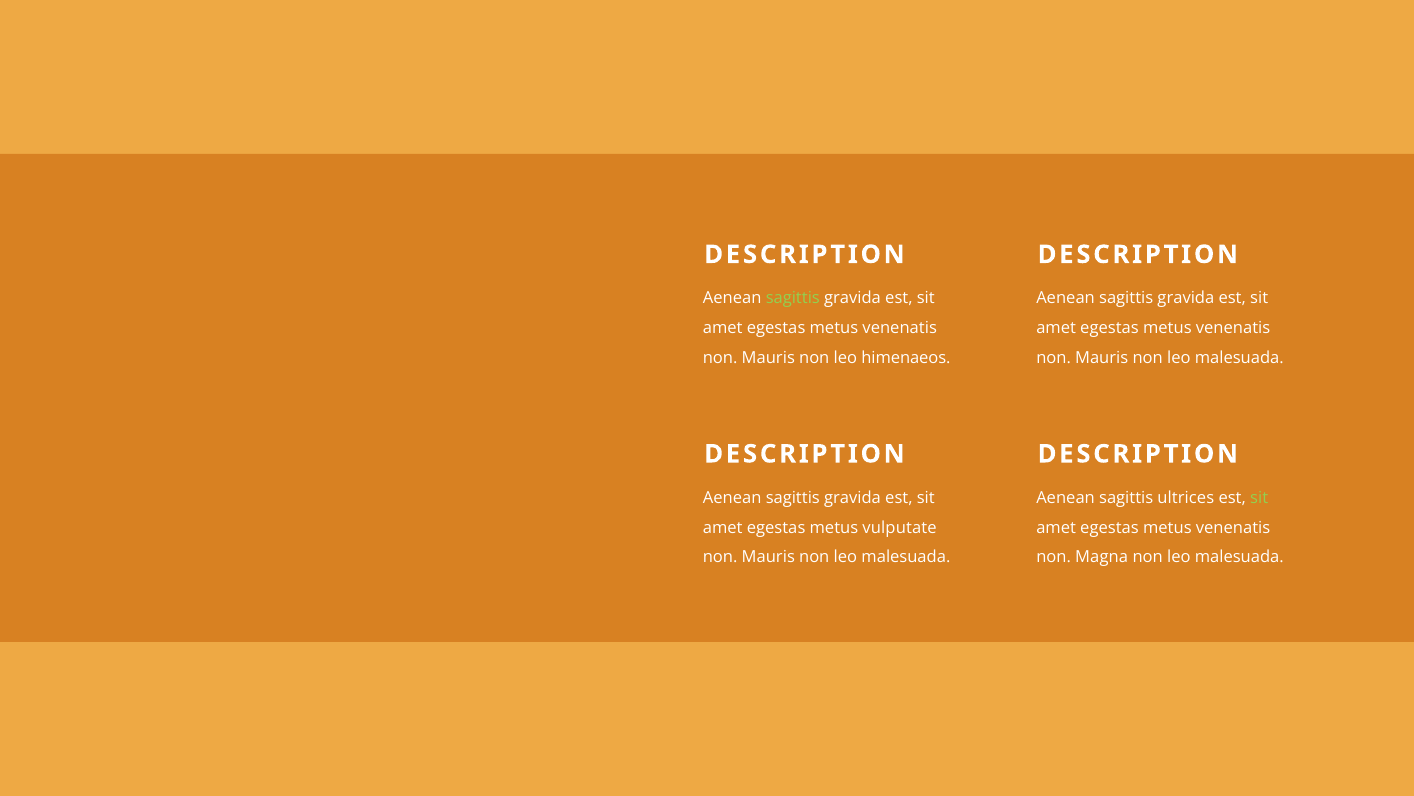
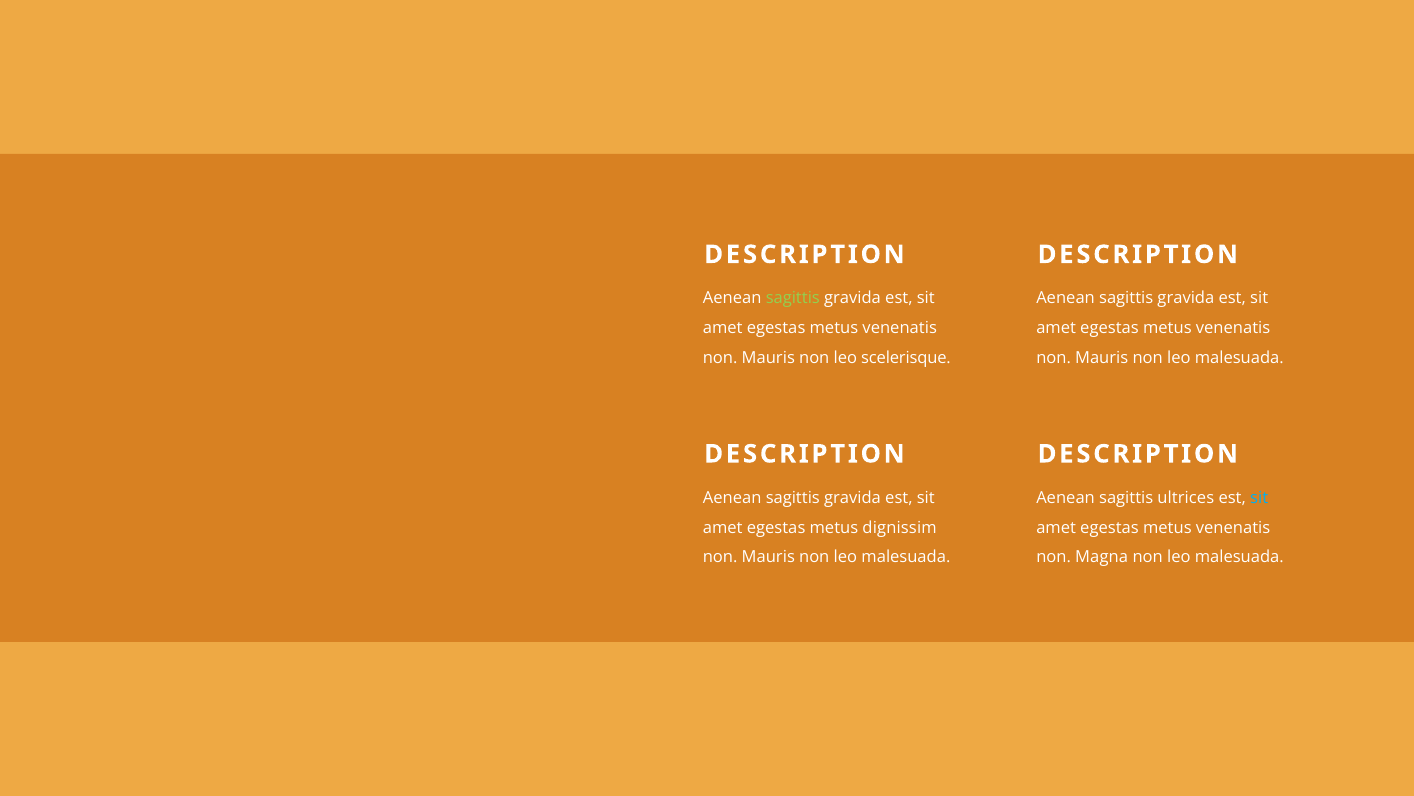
himenaeos: himenaeos -> scelerisque (906, 358)
sit colour: light green -> light blue (1259, 497)
vulputate: vulputate -> dignissim (900, 527)
